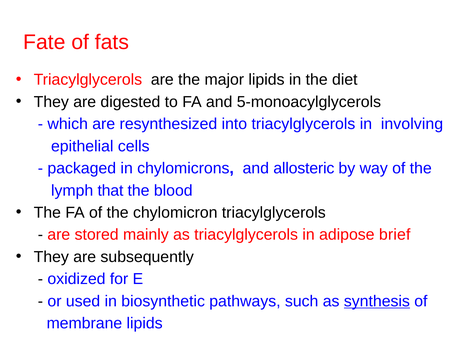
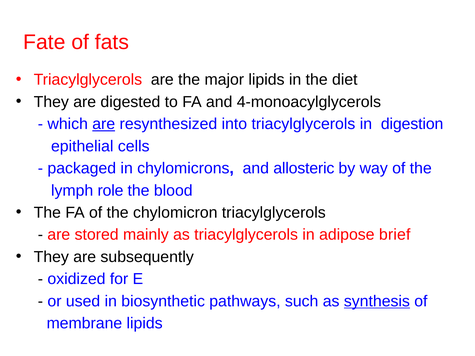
5-monoacylglycerols: 5-monoacylglycerols -> 4-monoacylglycerols (309, 102)
are underline: none -> present (104, 124)
involving: involving -> digestion (412, 124)
that: that -> role (110, 191)
